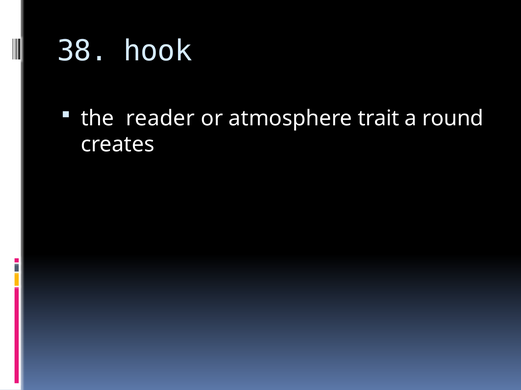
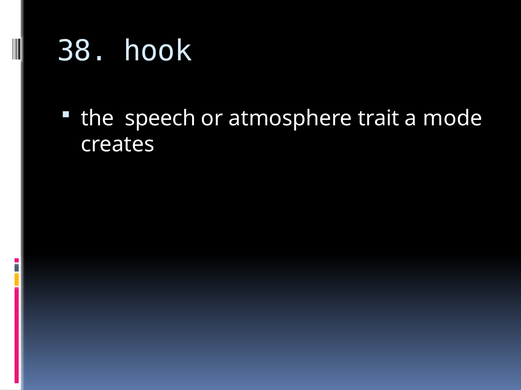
reader: reader -> speech (160, 119)
round: round -> mode (453, 119)
